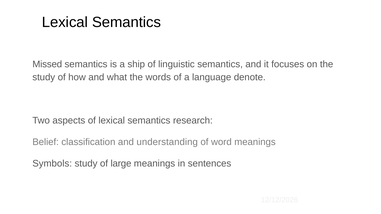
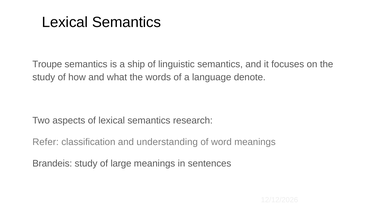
Missed: Missed -> Troupe (47, 64)
Belief: Belief -> Refer (46, 142)
Symbols: Symbols -> Brandeis (52, 164)
